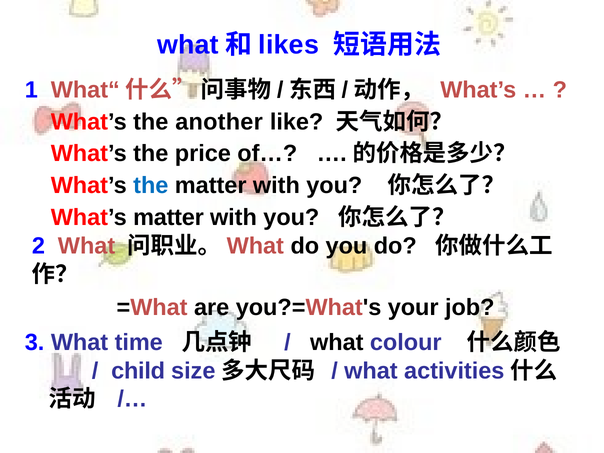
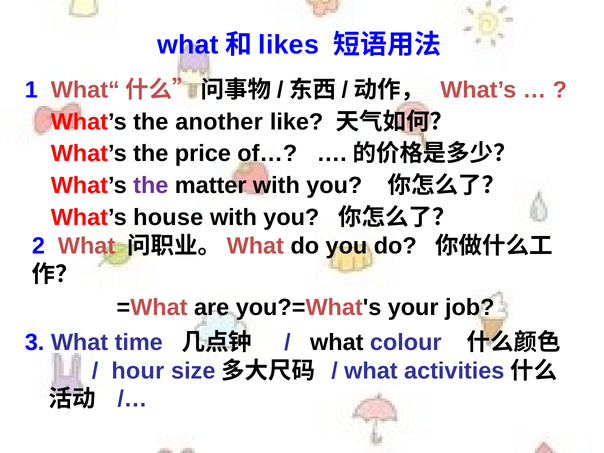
the colour: blue -> purple (151, 186)
What’s matter: matter -> house (168, 217)
child: child -> hour (138, 371)
